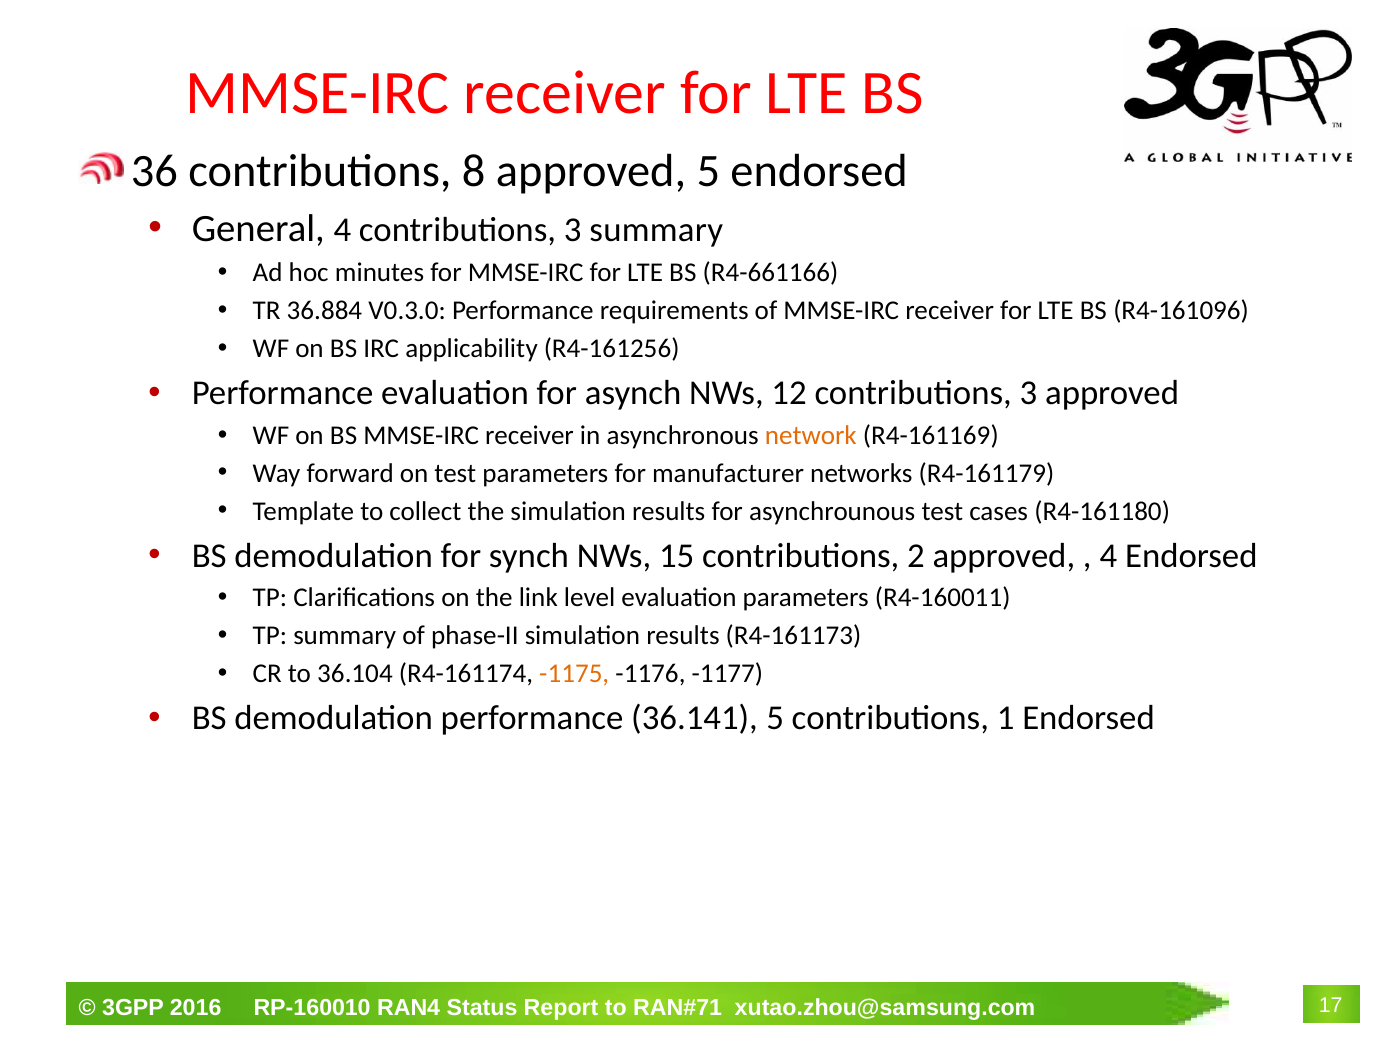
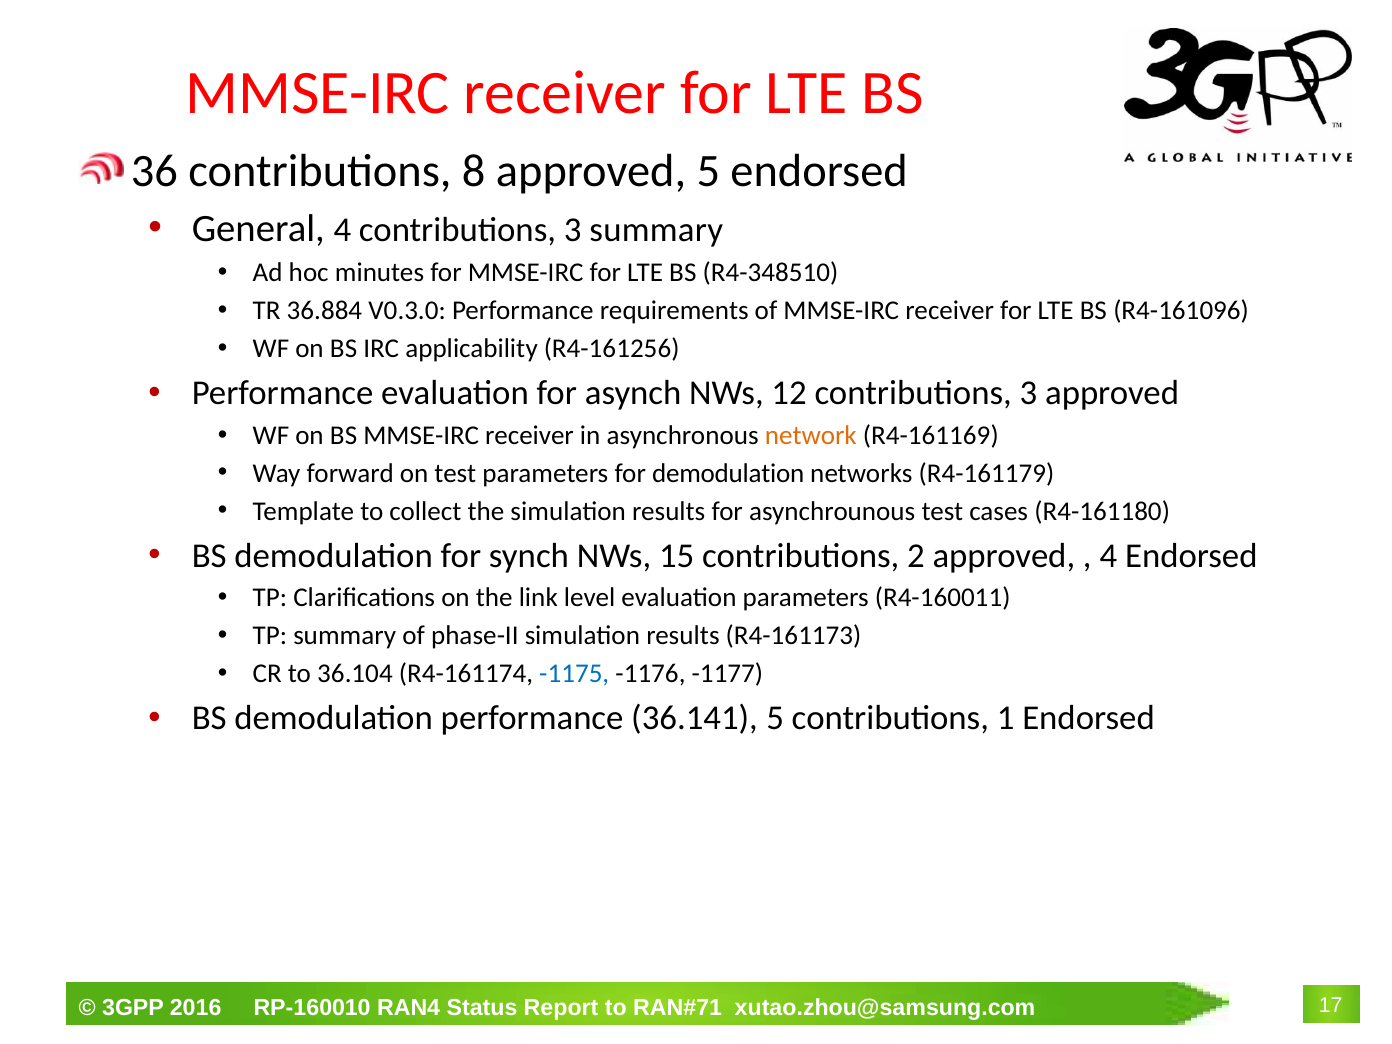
R4-661166: R4-661166 -> R4-348510 (770, 273)
for manufacturer: manufacturer -> demodulation (728, 473)
-1175 colour: orange -> blue (574, 674)
